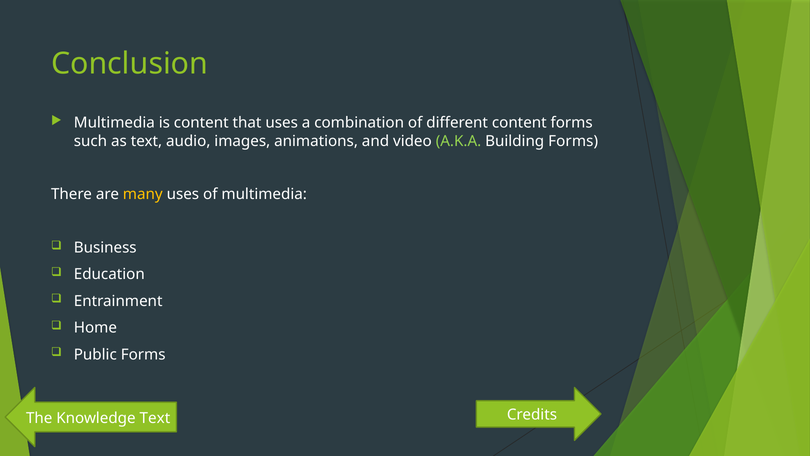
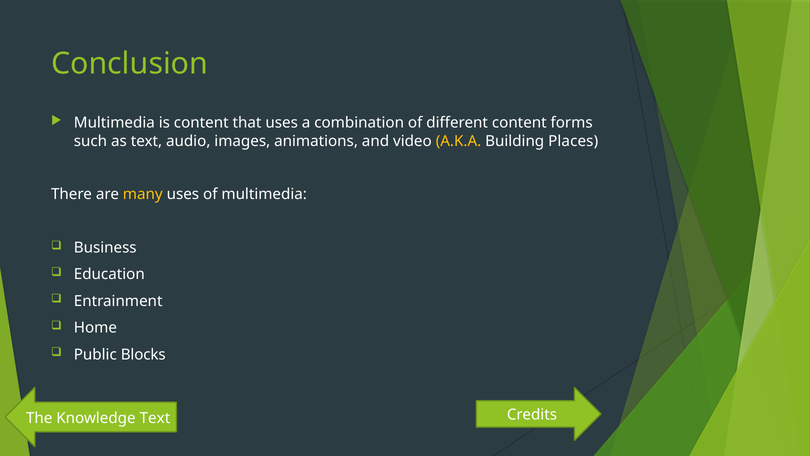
A.K.A colour: light green -> yellow (459, 141)
Building Forms: Forms -> Places (573, 141)
Public Forms: Forms -> Blocks (143, 354)
